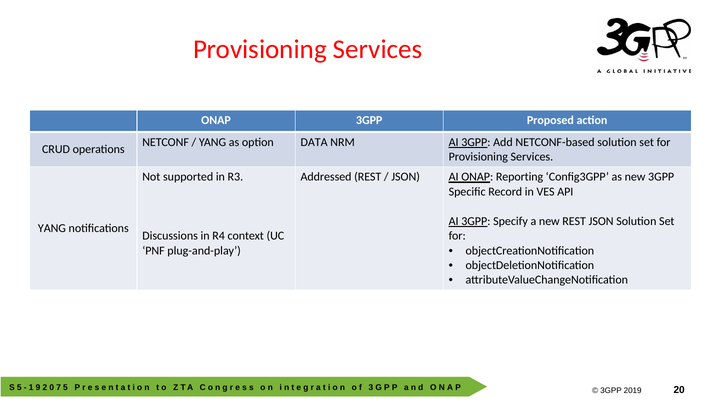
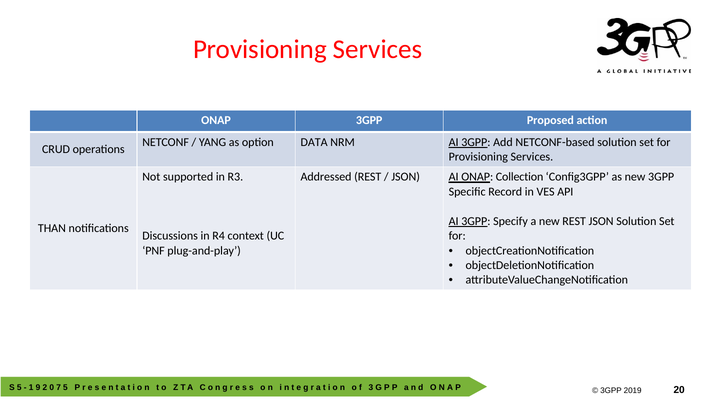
Reporting: Reporting -> Collection (520, 177)
YANG: YANG -> THAN (52, 228)
